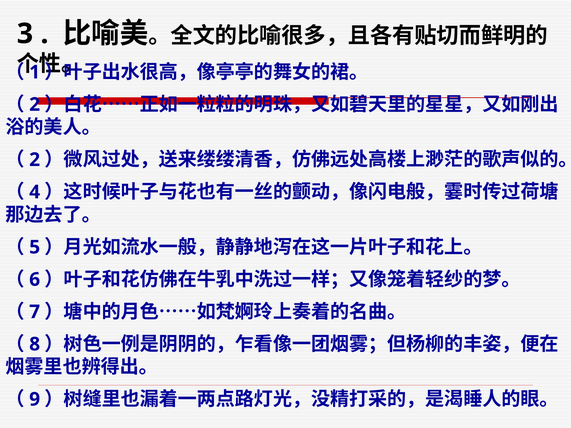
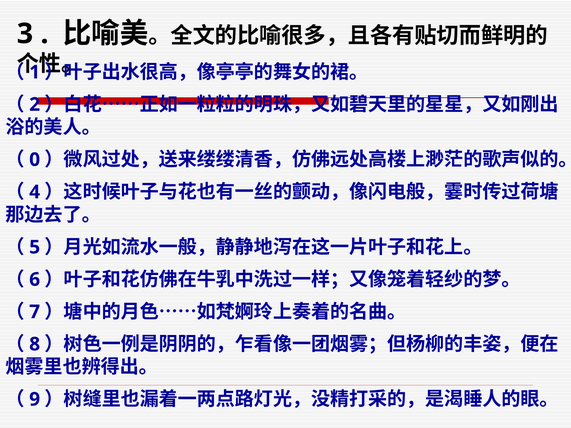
2: 2 -> 0 (35, 160)
